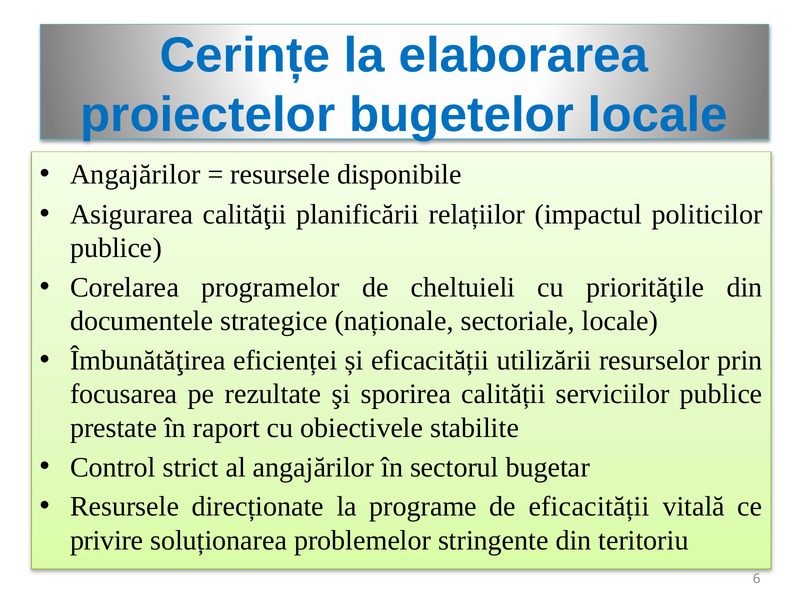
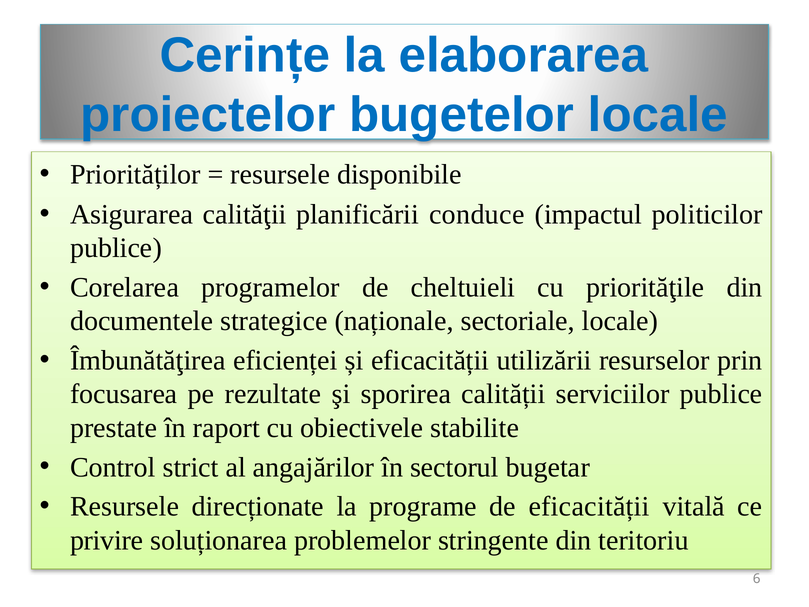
Angajărilor: Angajărilor -> Priorităților (135, 175)
relațiilor: relațiilor -> conduce (477, 214)
